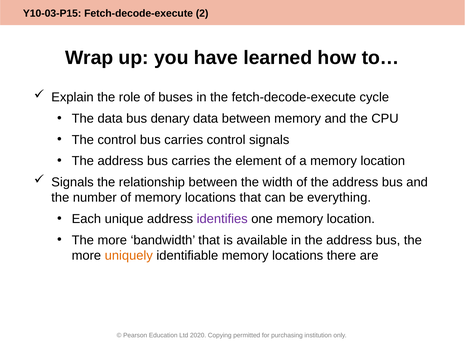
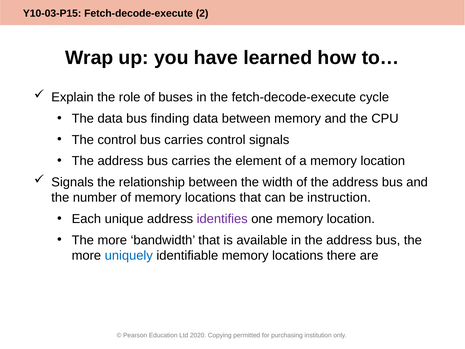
denary: denary -> finding (170, 119)
everything: everything -> instruction (339, 198)
uniquely colour: orange -> blue (129, 255)
